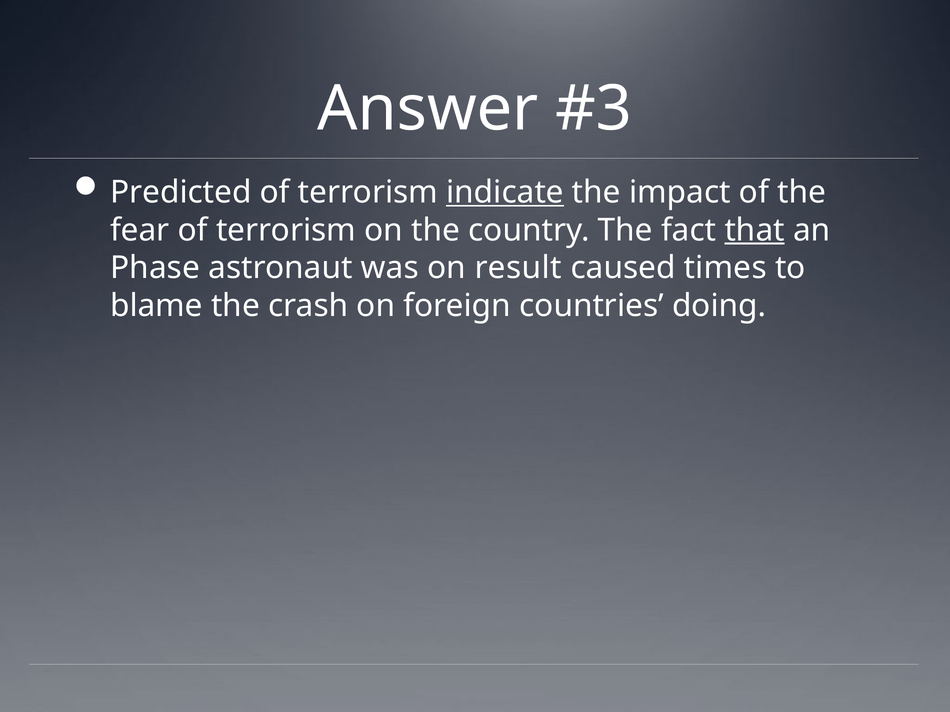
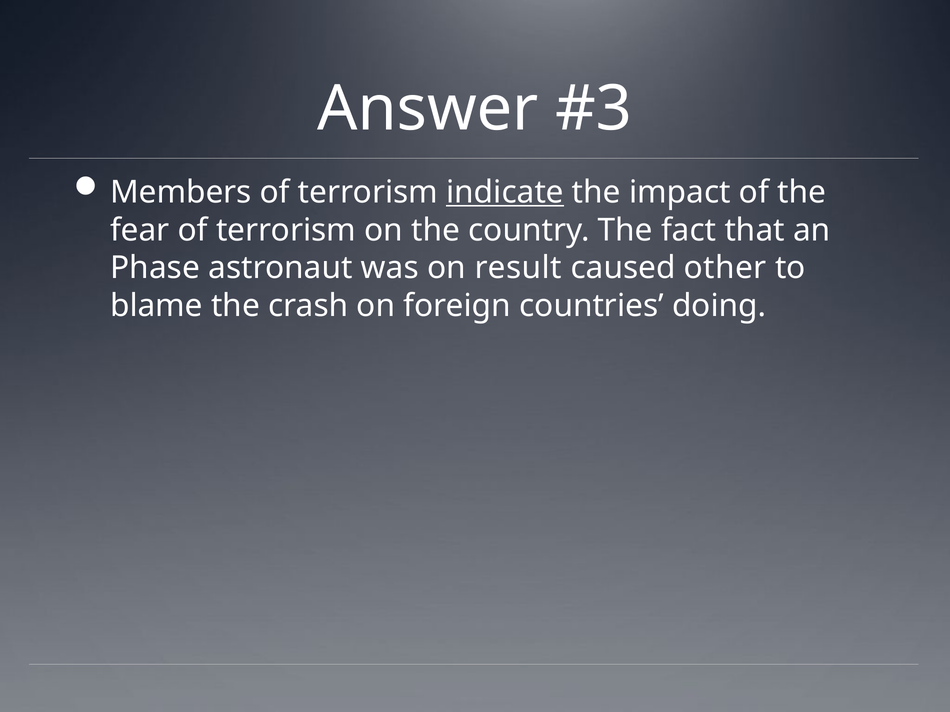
Predicted: Predicted -> Members (181, 192)
that underline: present -> none (755, 230)
times: times -> other (725, 268)
